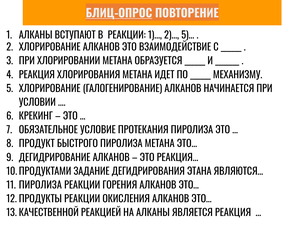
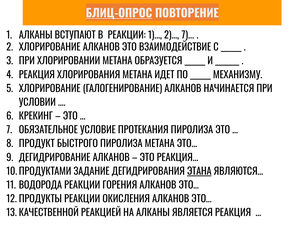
2 5: 5 -> 7 (188, 35)
ЭТАНА underline: none -> present (199, 172)
ПИРОЛИЗА: ПИРОЛИЗА -> ВОДОРОДА (40, 185)
